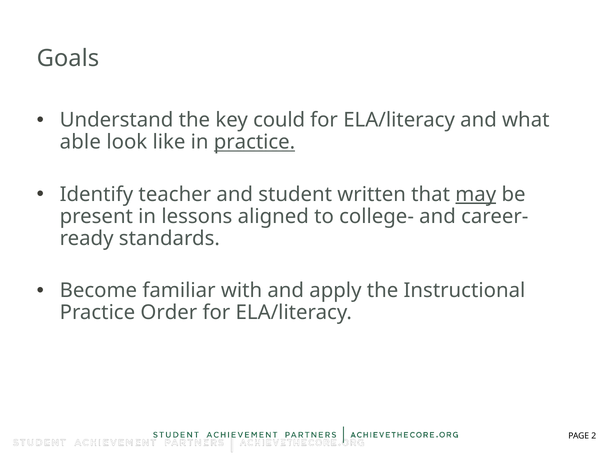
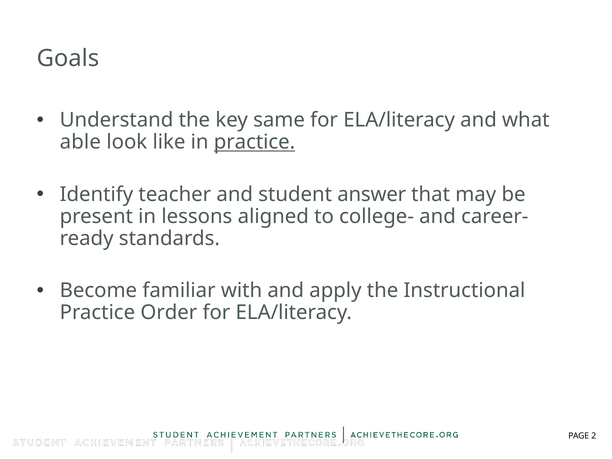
could: could -> same (279, 120)
written: written -> answer (372, 194)
may underline: present -> none (476, 194)
